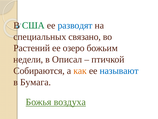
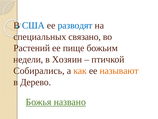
США colour: green -> blue (33, 25)
озеро: озеро -> пище (74, 48)
Описал: Описал -> Хозяин (67, 59)
Собираются: Собираются -> Собирались (39, 71)
называют colour: blue -> orange (119, 71)
Бумага: Бумага -> Дерево (36, 82)
воздуха: воздуха -> названо (70, 102)
